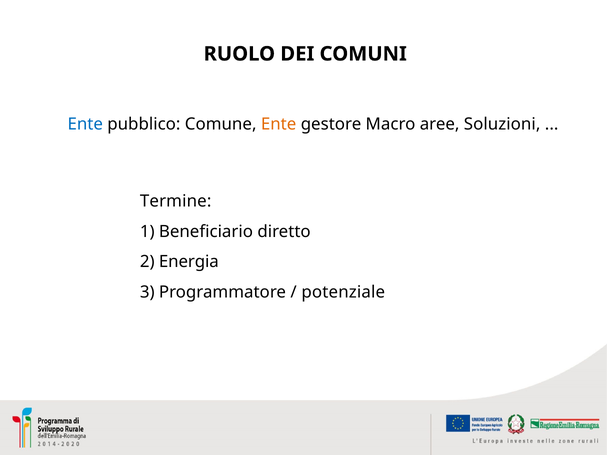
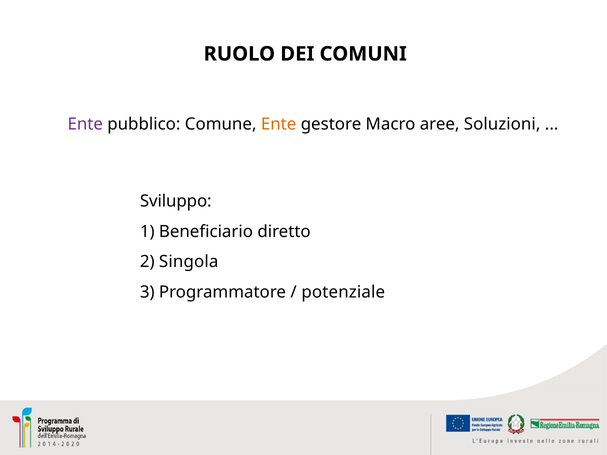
Ente colour: blue -> purple (85, 124)
Termine: Termine -> Sviluppo (176, 201)
Energia: Energia -> Singola (189, 262)
